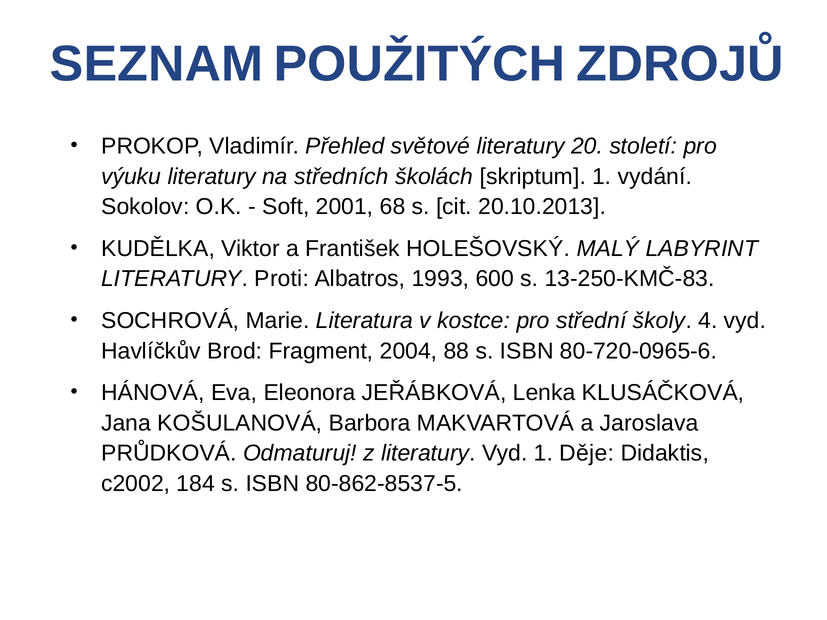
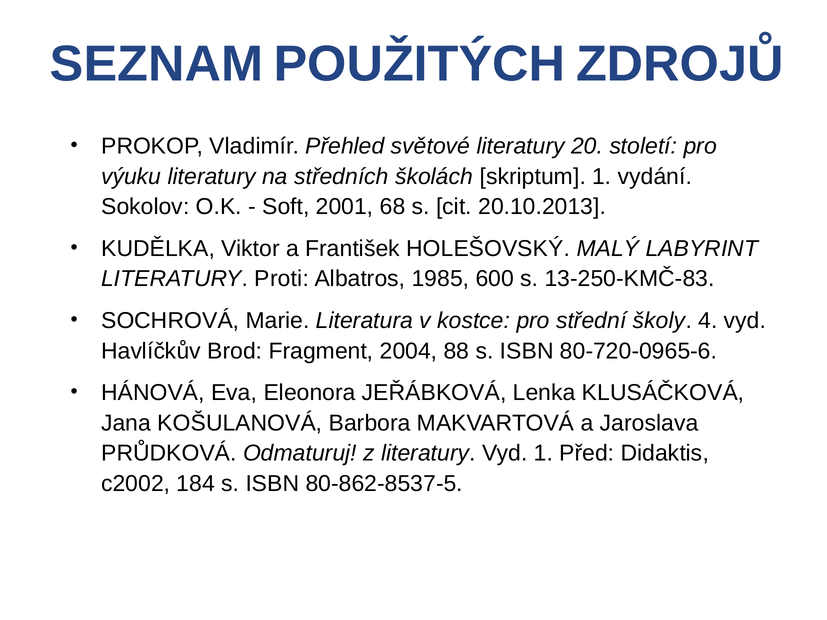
1993: 1993 -> 1985 (440, 279)
Děje: Děje -> Před (587, 454)
